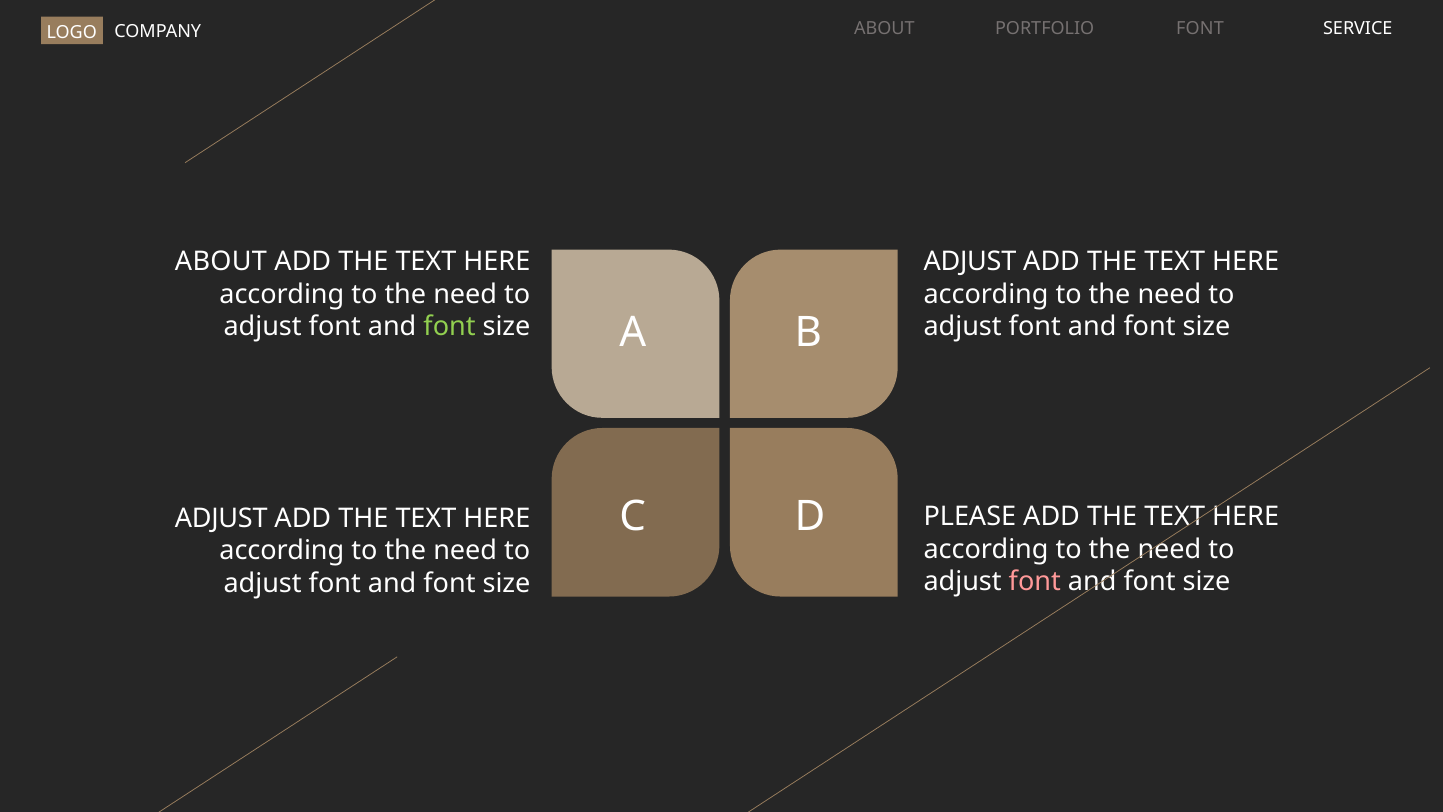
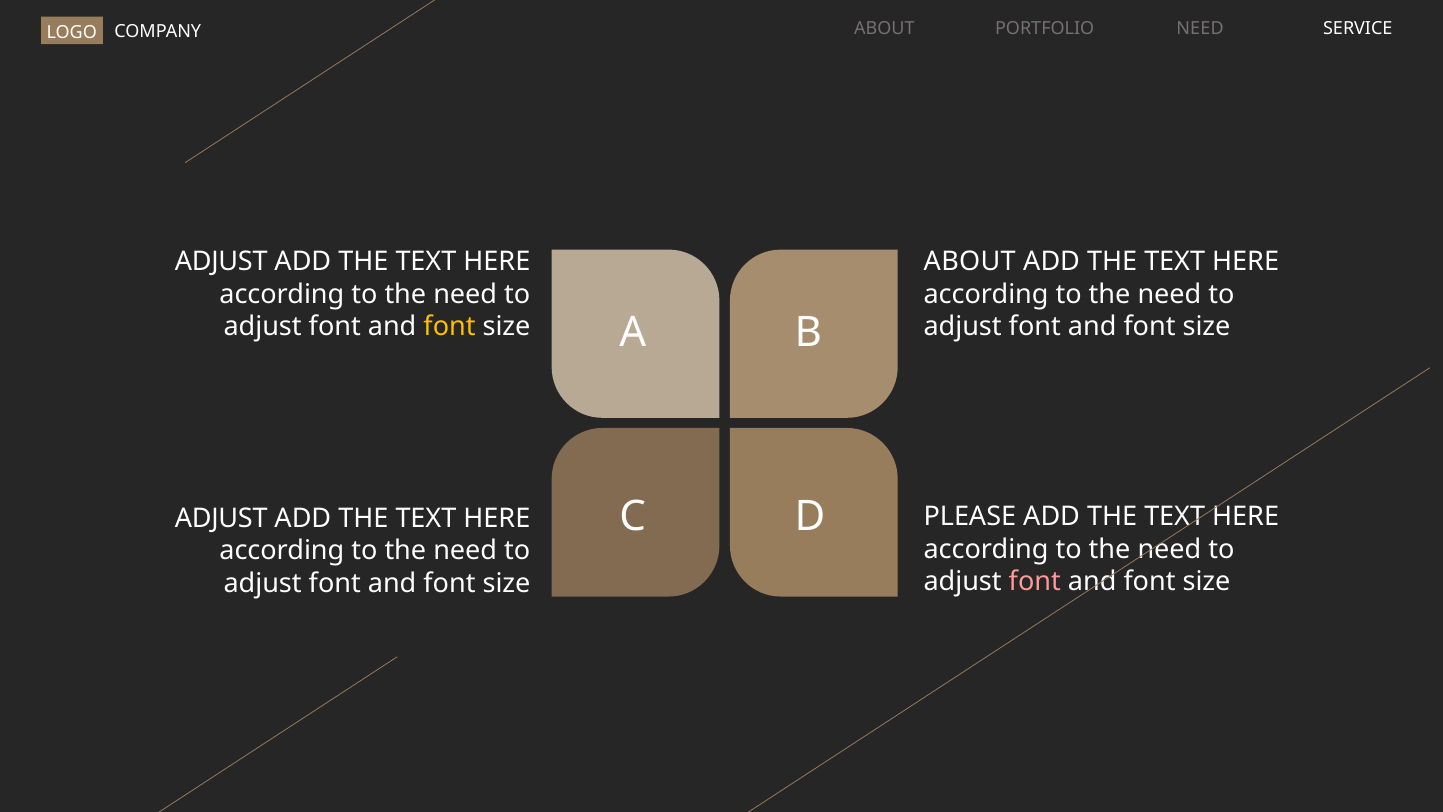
PORTFOLIO FONT: FONT -> NEED (1200, 29)
ABOUT: ABOUT -> ADJUST (221, 262)
ADJUST: ADJUST -> ABOUT (970, 262)
font colour: light green -> yellow (450, 327)
